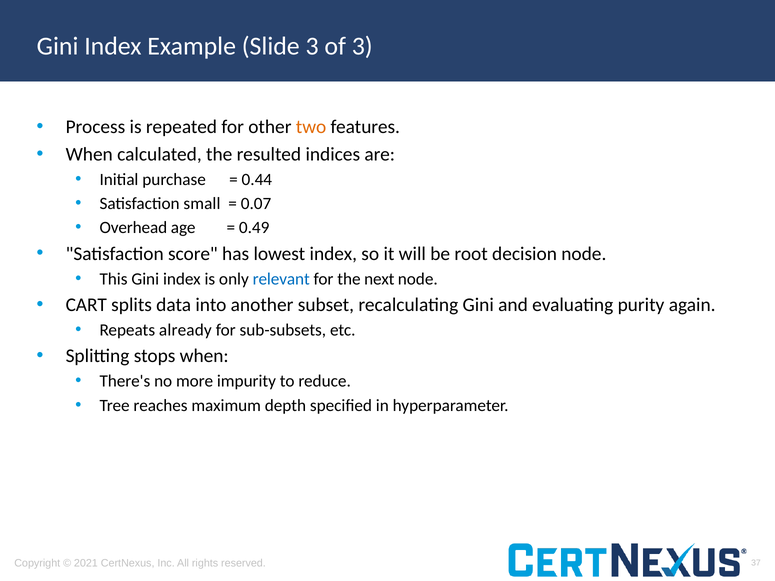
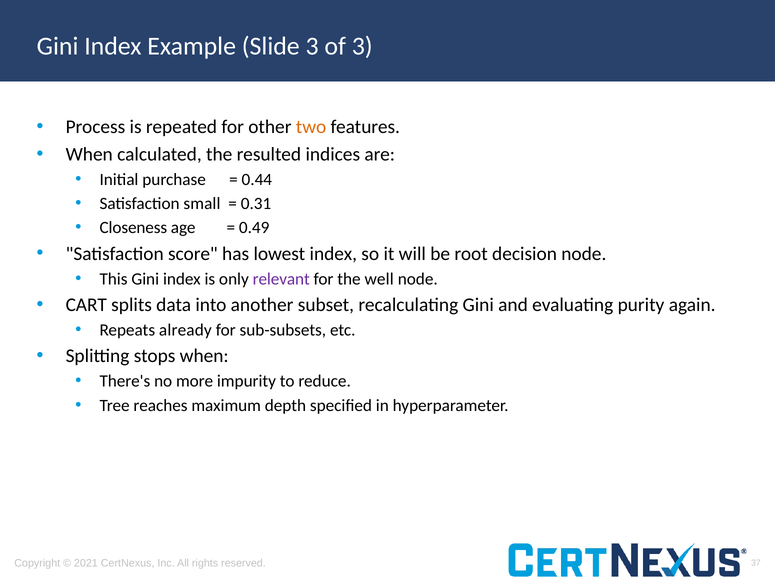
0.07: 0.07 -> 0.31 (256, 204)
Overhead: Overhead -> Closeness (133, 228)
relevant colour: blue -> purple (281, 279)
next: next -> well (379, 279)
